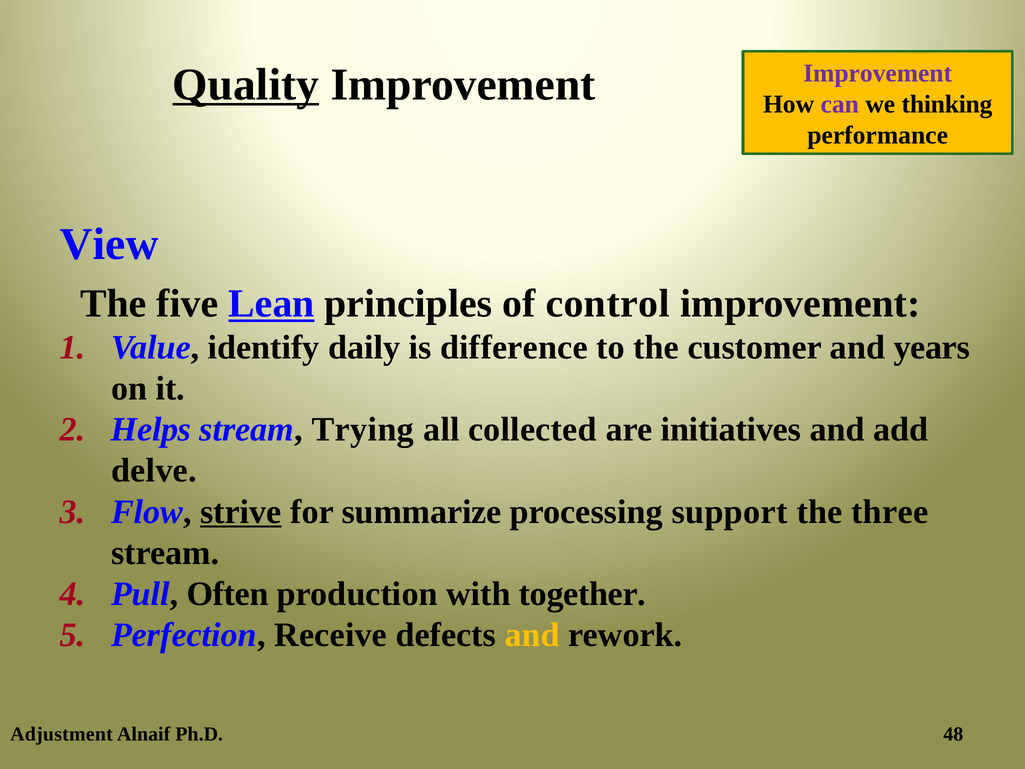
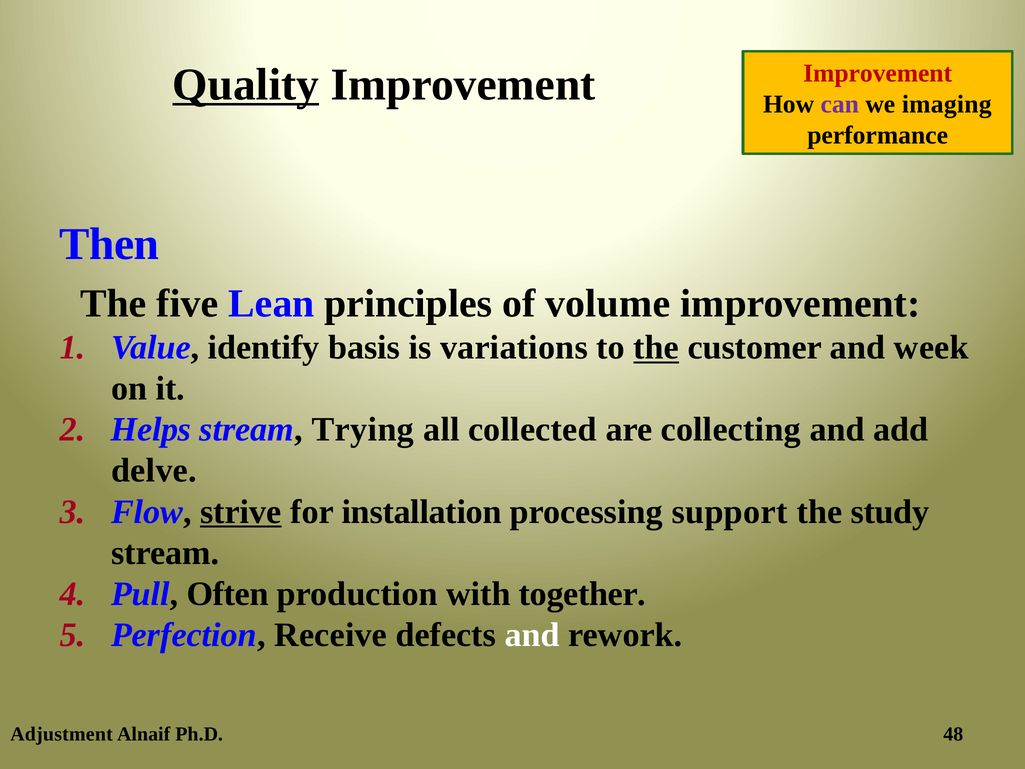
Improvement colour: purple -> red (878, 74)
thinking: thinking -> imaging (947, 104)
View: View -> Then (109, 244)
Lean underline: present -> none (272, 304)
control: control -> volume (608, 304)
daily: daily -> basis (364, 348)
difference: difference -> variations (514, 348)
the underline: none -> present (656, 348)
years: years -> week (931, 348)
initiatives: initiatives -> collecting (731, 430)
summarize: summarize -> installation (422, 512)
three: three -> study (890, 512)
and colour: yellow -> white (532, 635)
